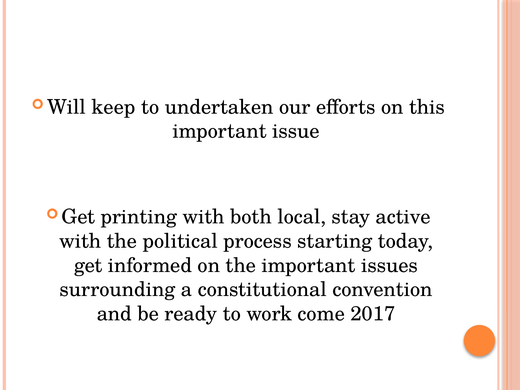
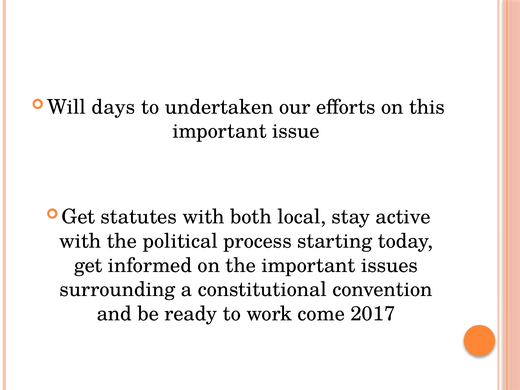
keep: keep -> days (113, 107)
printing: printing -> statutes (139, 217)
